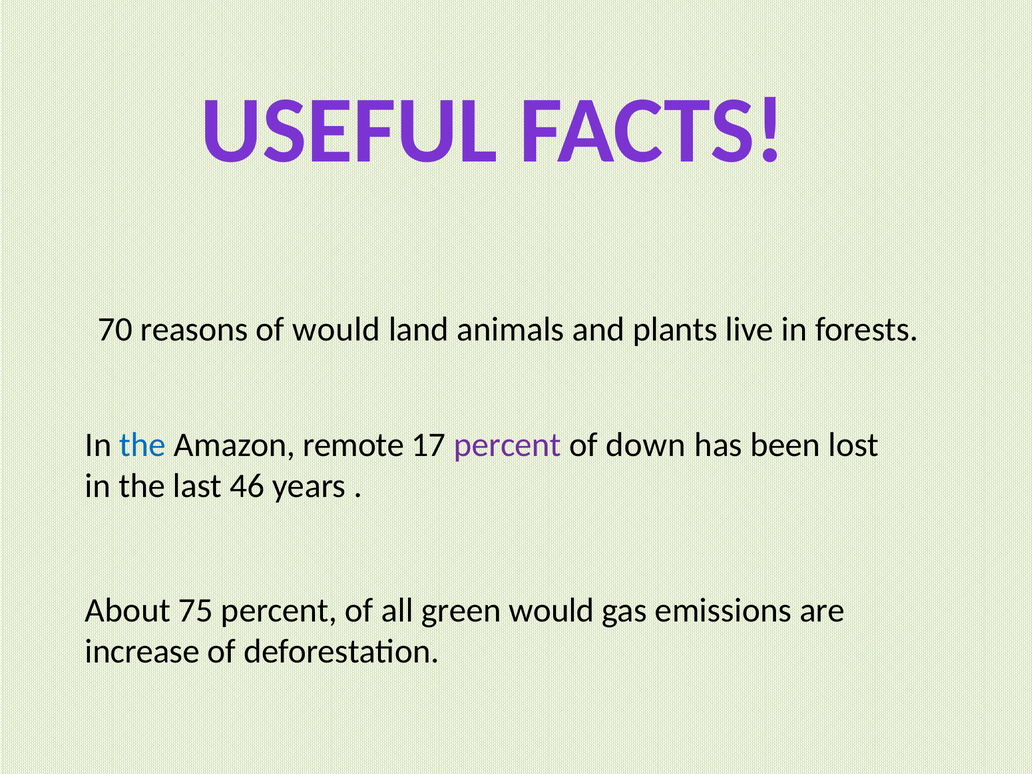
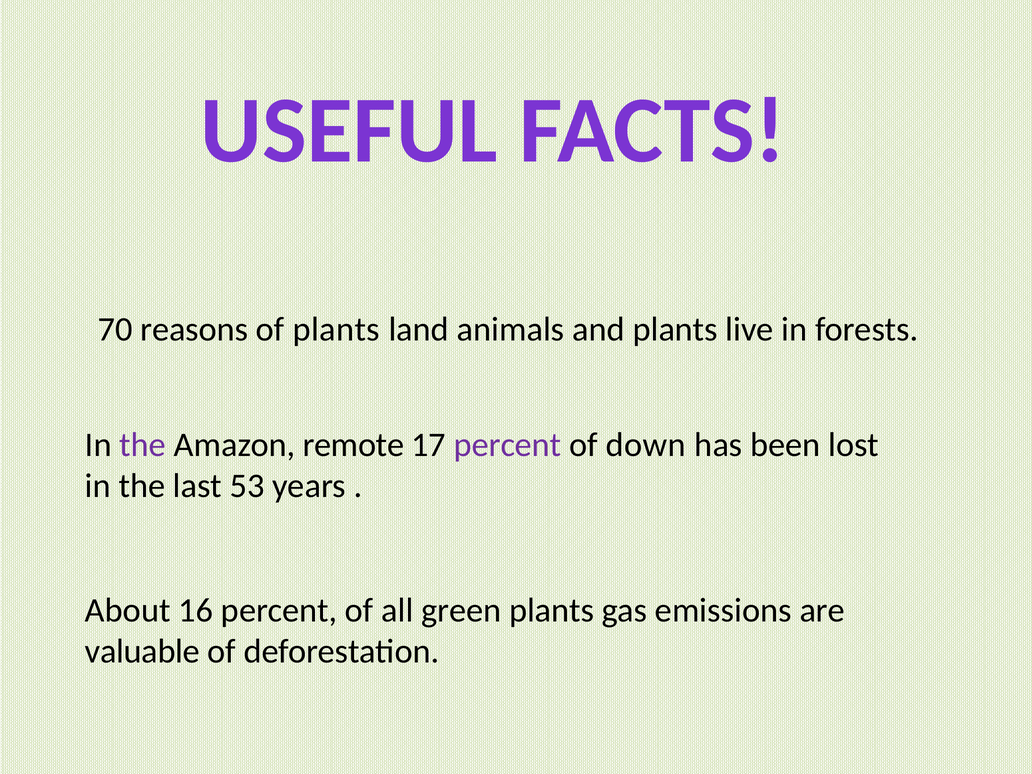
of would: would -> plants (336, 329)
the colour: blue -> purple (143, 445)
46: 46 -> 53 (247, 486)
75: 75 -> 16 (196, 610)
green would: would -> plants (552, 610)
increase: increase -> valuable (142, 651)
